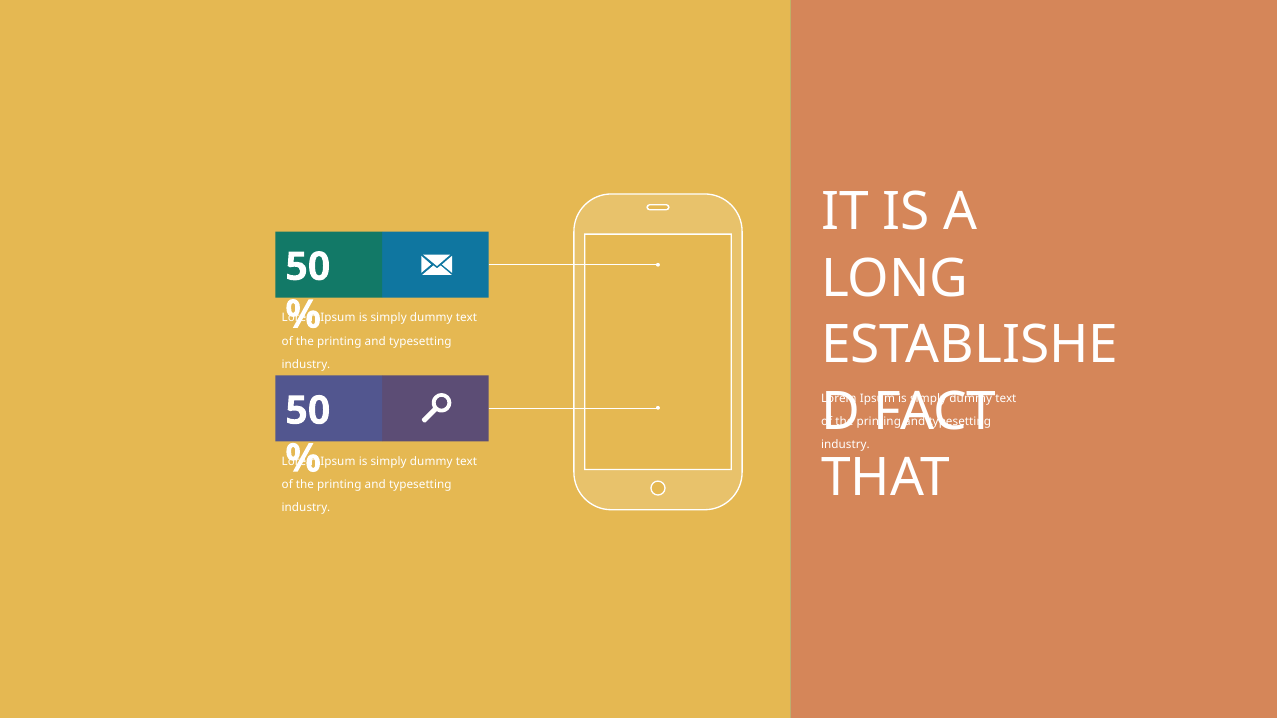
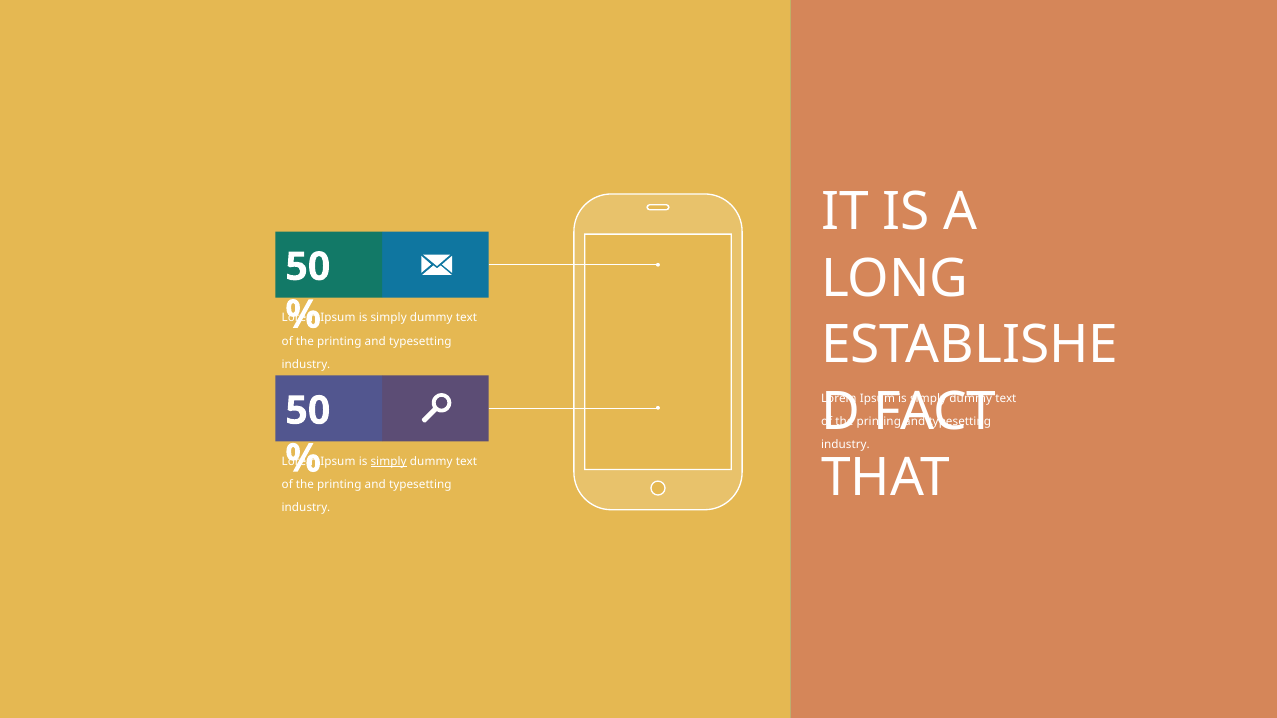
simply underline: none -> present (389, 462)
